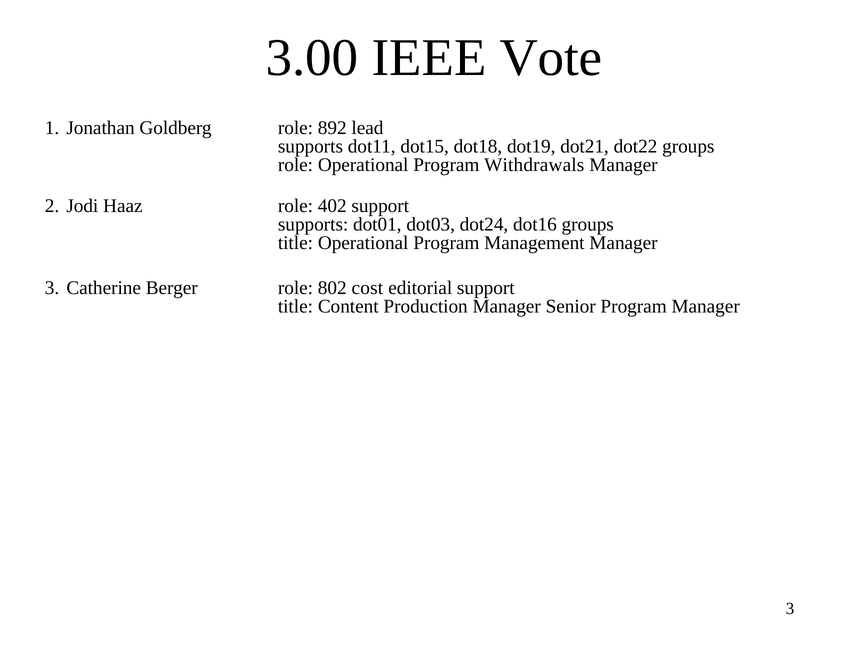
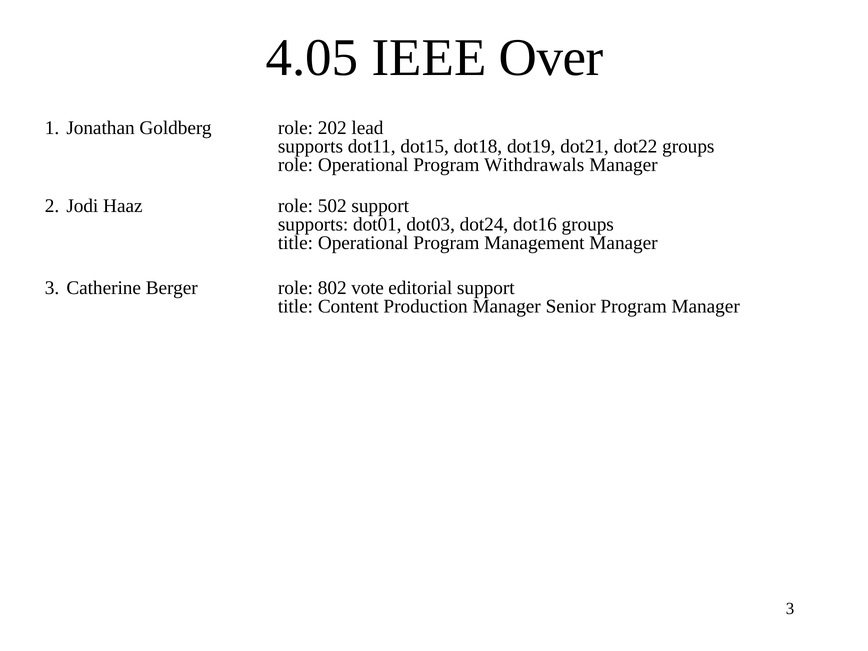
3.00: 3.00 -> 4.05 (312, 58)
Vote: Vote -> Over (551, 58)
892: 892 -> 202 (332, 128)
402: 402 -> 502 (332, 206)
cost: cost -> vote (368, 288)
